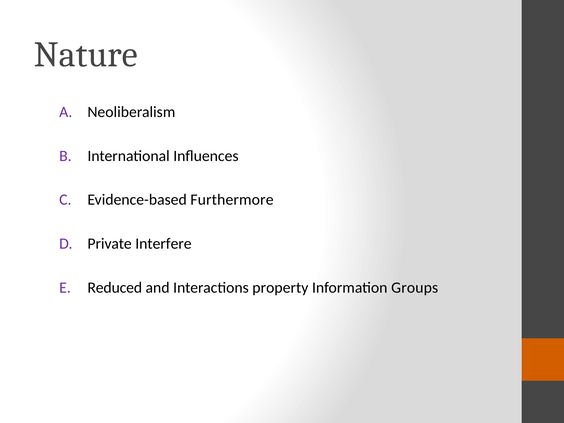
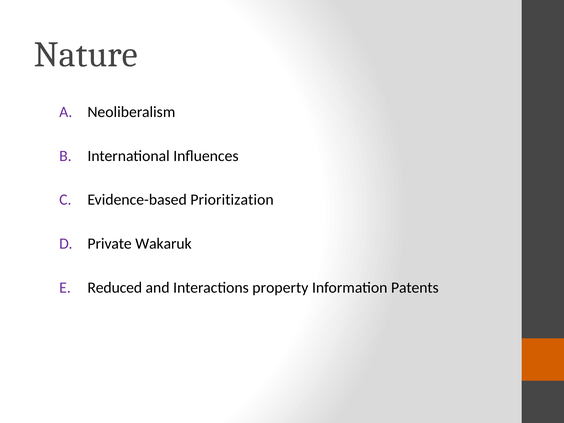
Furthermore: Furthermore -> Prioritization (232, 200)
Interfere: Interfere -> Wakaruk (163, 244)
Groups: Groups -> Patents (415, 288)
